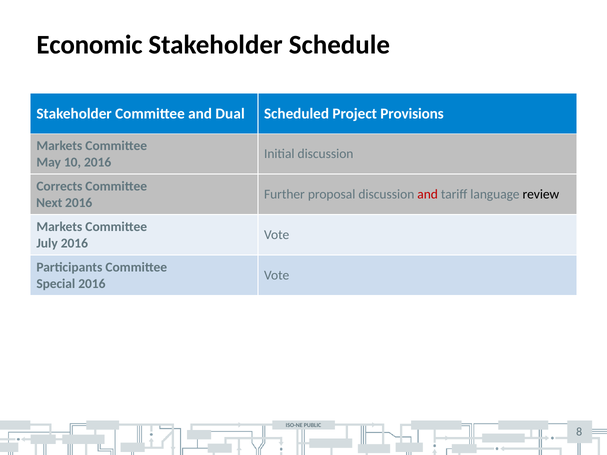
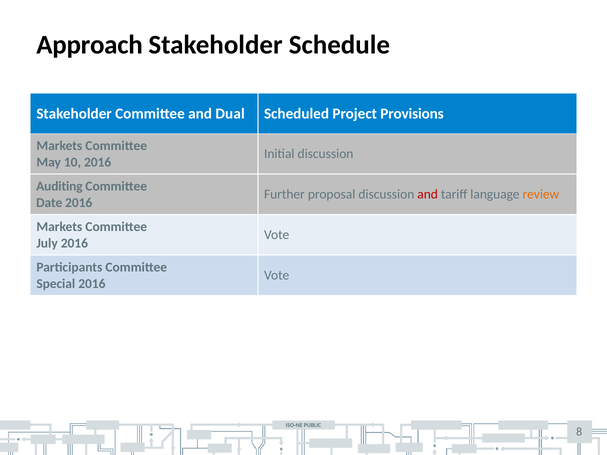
Economic: Economic -> Approach (90, 45)
Corrects: Corrects -> Auditing (59, 186)
review colour: black -> orange (541, 195)
Next: Next -> Date (49, 203)
